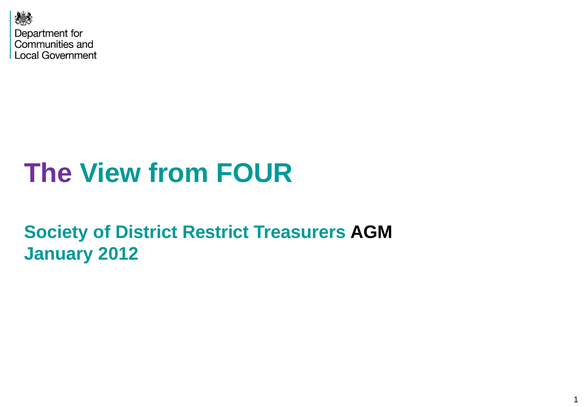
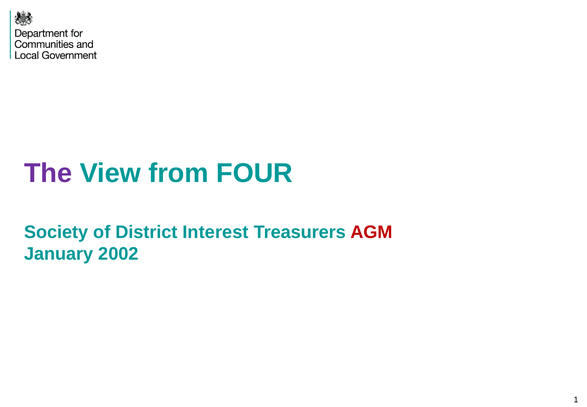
Restrict: Restrict -> Interest (216, 232)
AGM colour: black -> red (371, 232)
2012: 2012 -> 2002 (118, 253)
